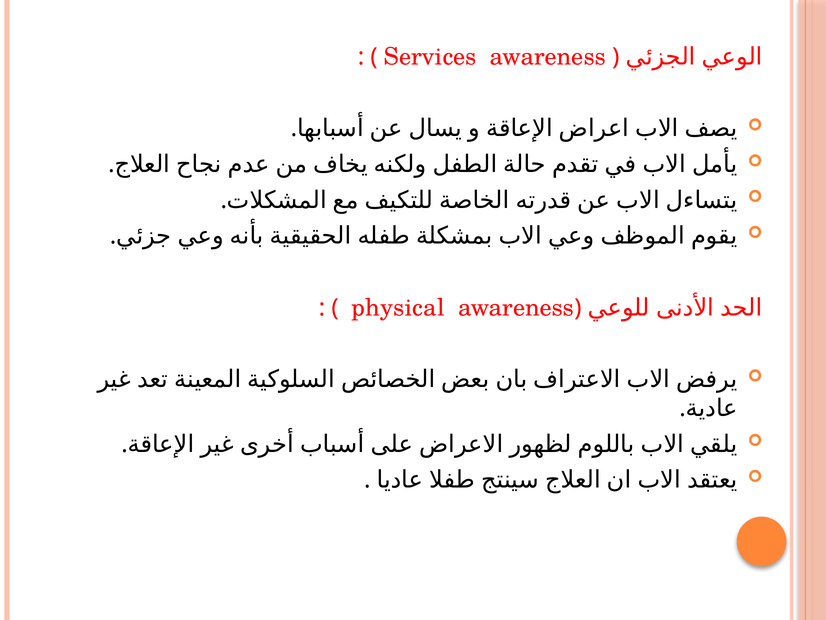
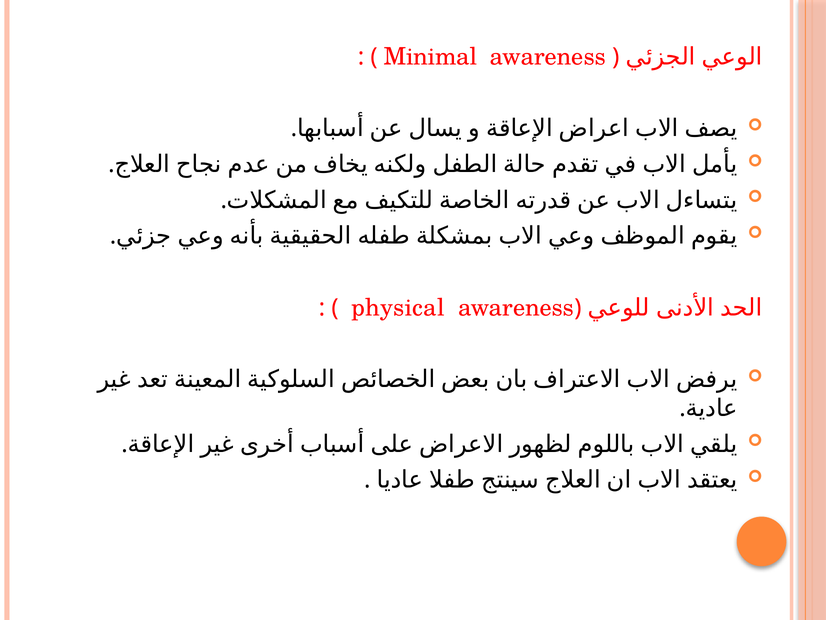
Services: Services -> Minimal (430, 57)
